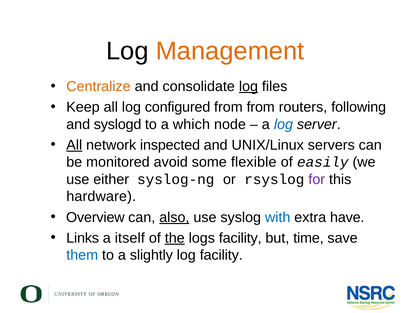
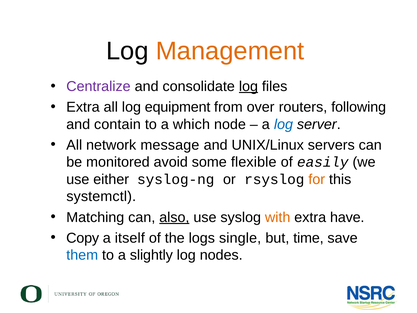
Centralize colour: orange -> purple (98, 86)
Keep: Keep -> Extra (83, 107)
configured: configured -> equipment (178, 107)
from from: from -> over (261, 107)
syslogd: syslogd -> contain (117, 124)
All underline: present -> none (74, 145)
inspected: inspected -> message (170, 145)
for colour: purple -> orange (317, 179)
hardware: hardware -> systemctl (101, 196)
Overview: Overview -> Matching (95, 217)
with colour: blue -> orange (278, 217)
Links: Links -> Copy (83, 238)
the underline: present -> none (175, 238)
logs facility: facility -> single (240, 238)
log facility: facility -> nodes (221, 255)
